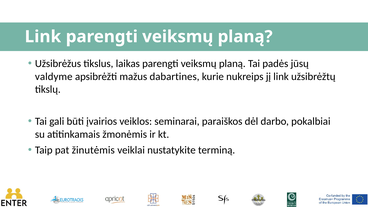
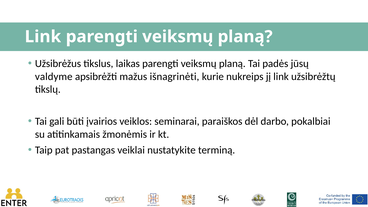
dabartines: dabartines -> išnagrinėti (174, 77)
žinutėmis: žinutėmis -> pastangas (93, 150)
